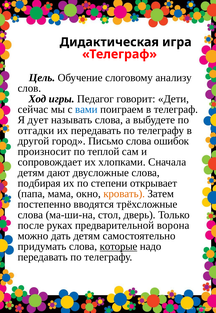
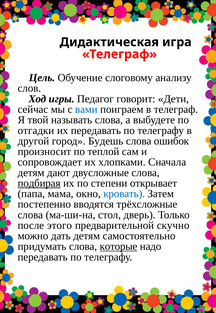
дует: дует -> твой (38, 120)
Письмо: Письмо -> Будешь (106, 141)
подбирая underline: none -> present (39, 183)
кровать colour: orange -> blue (124, 193)
руках: руках -> этого (60, 225)
ворона: ворона -> скучно (173, 225)
